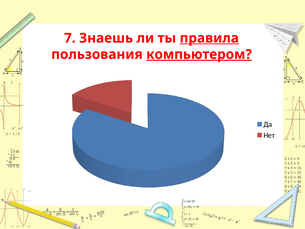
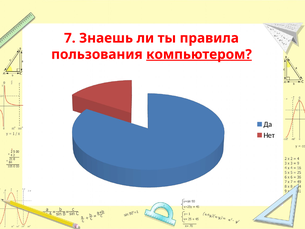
правила underline: present -> none (209, 38)
